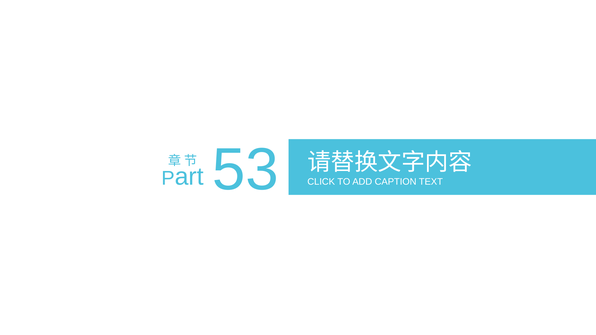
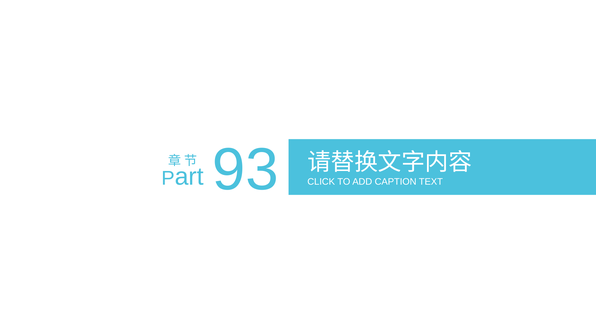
53: 53 -> 93 (245, 170)
